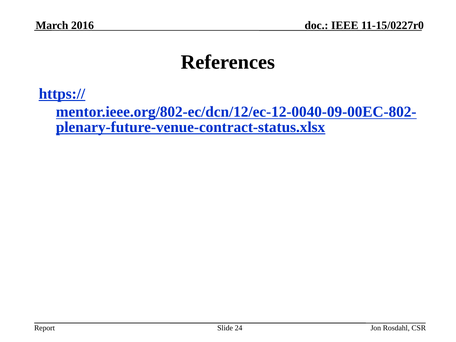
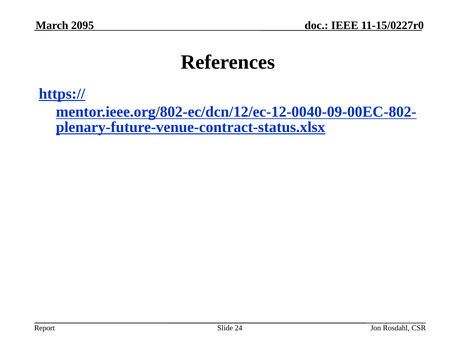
2016: 2016 -> 2095 (82, 25)
